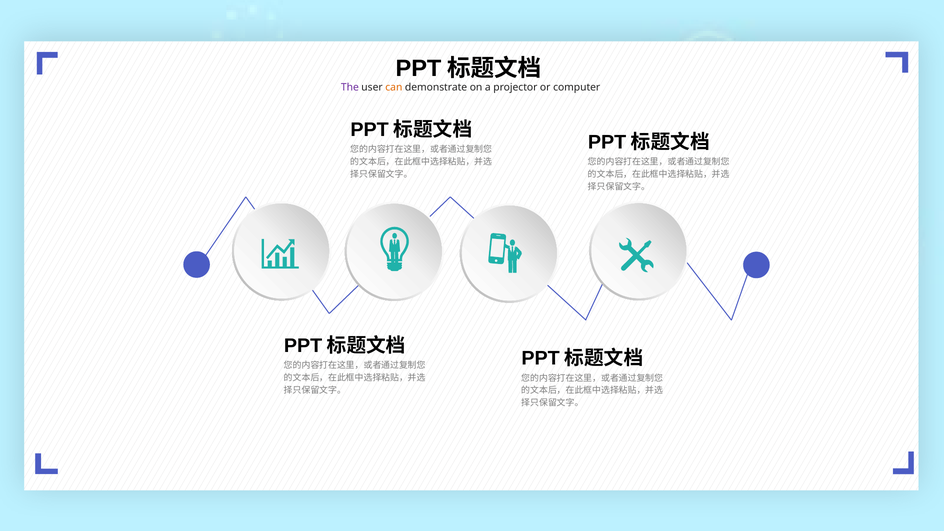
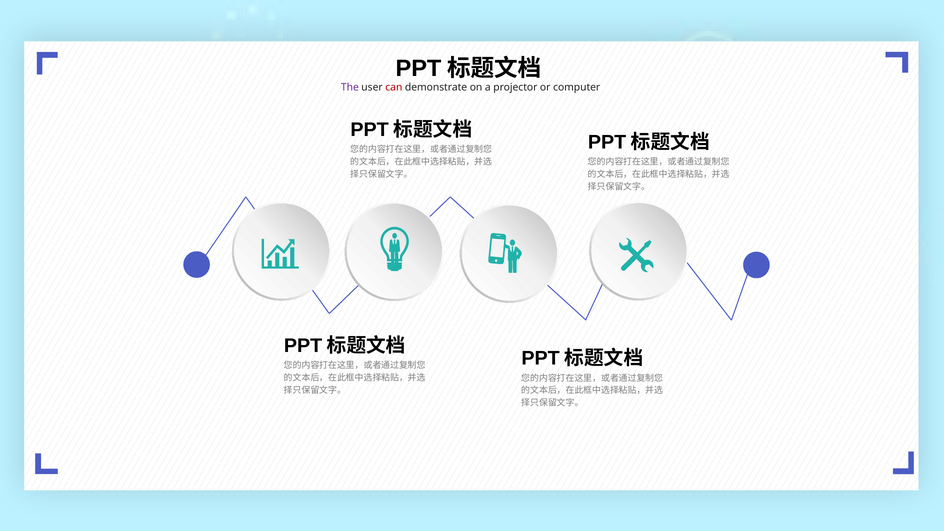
can colour: orange -> red (394, 88)
